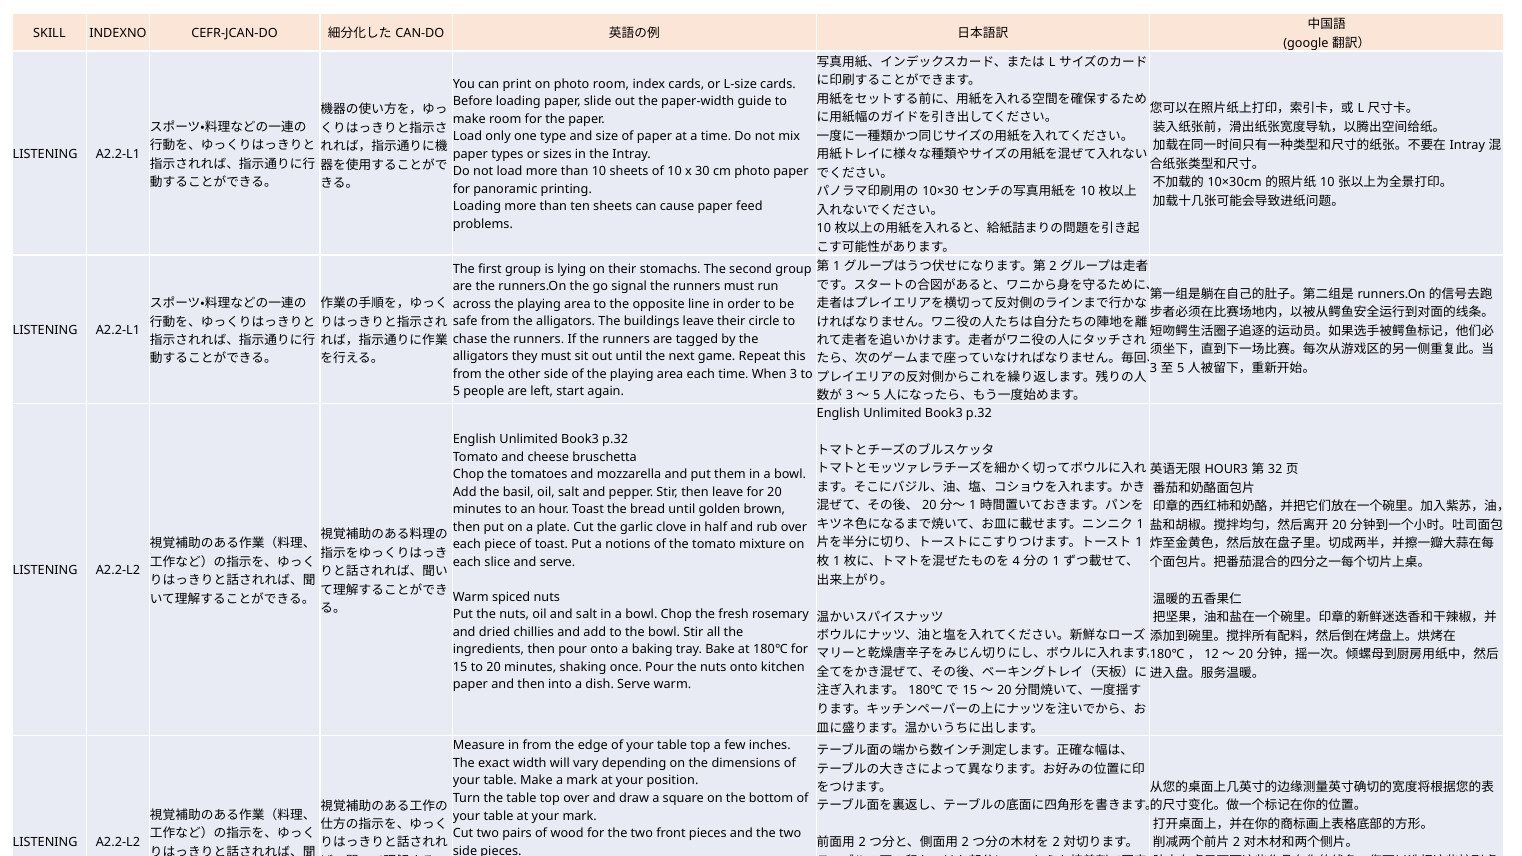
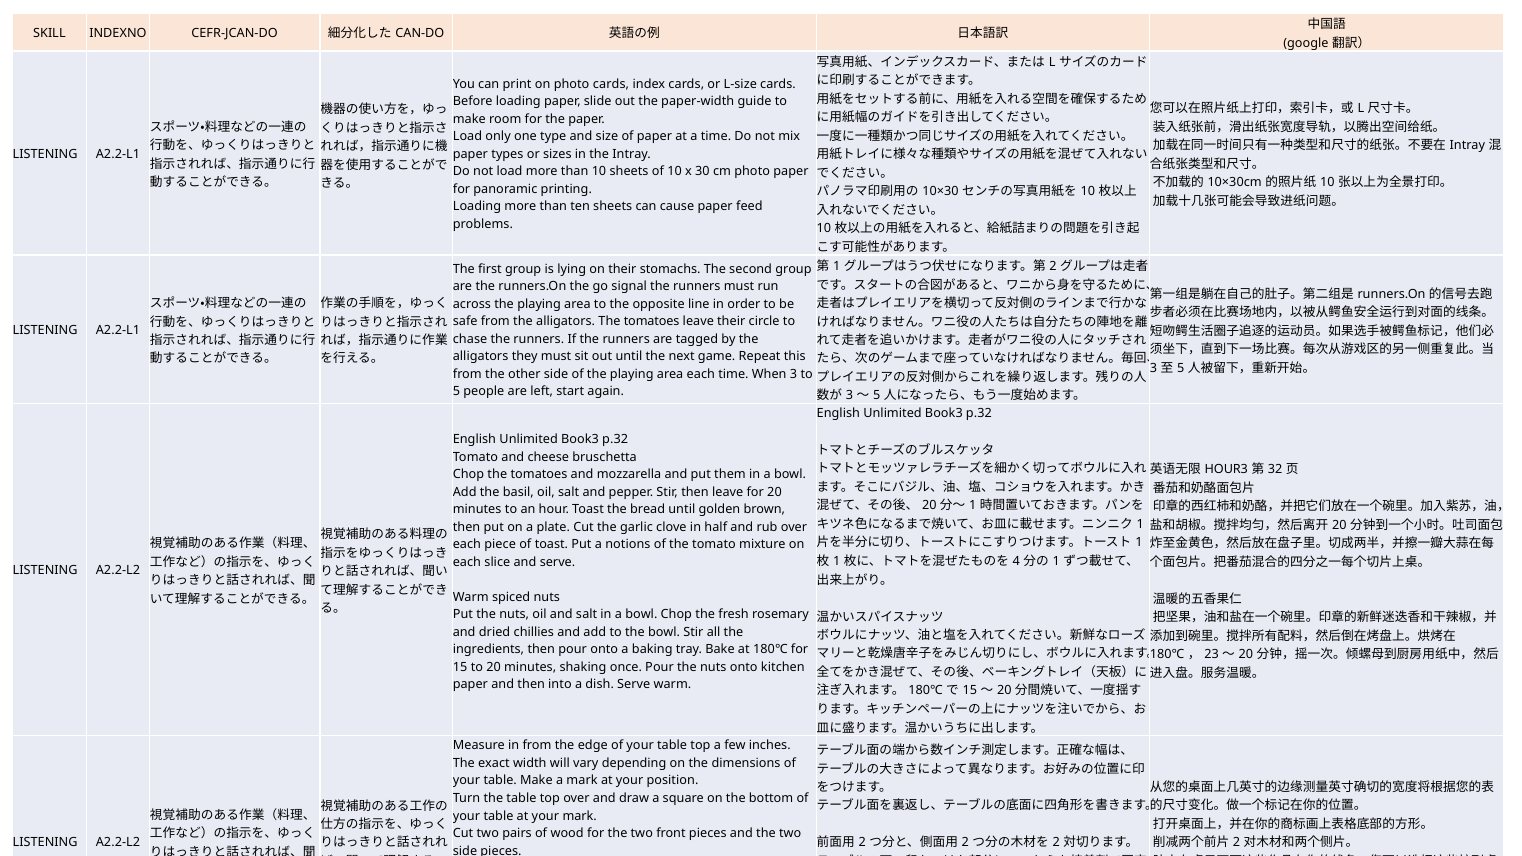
photo room: room -> cards (611, 84)
alligators The buildings: buildings -> tomatoes (652, 322)
12: 12 -> 23 (1212, 655)
